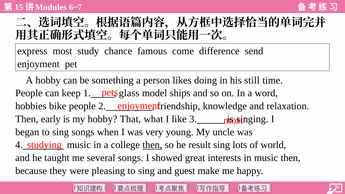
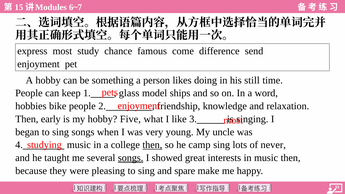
That: That -> Five (130, 119)
result: result -> camp (199, 145)
world: world -> never (273, 145)
songs underline: none -> present (131, 158)
guest: guest -> spare (185, 171)
